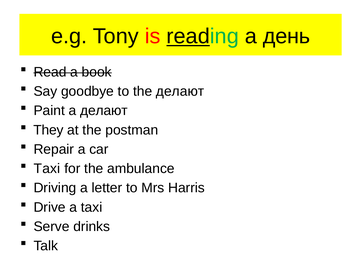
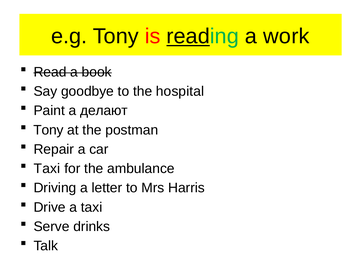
день: день -> work (286, 36)
the делают: делают -> hospital (180, 91)
They: They -> Tony (49, 130)
